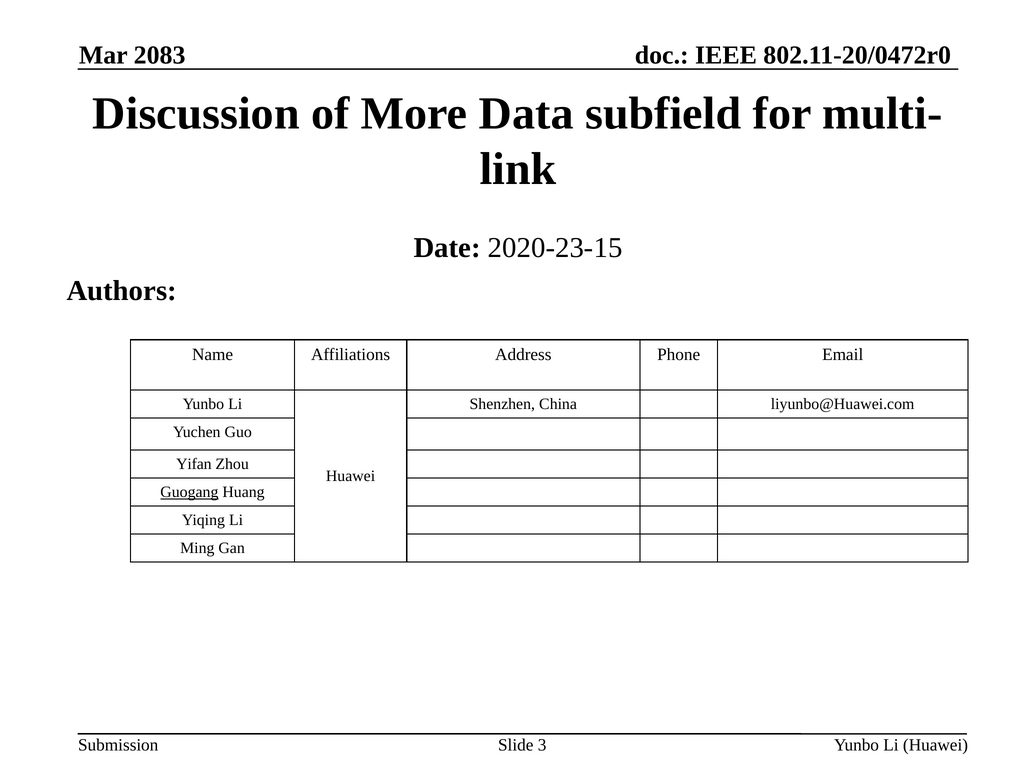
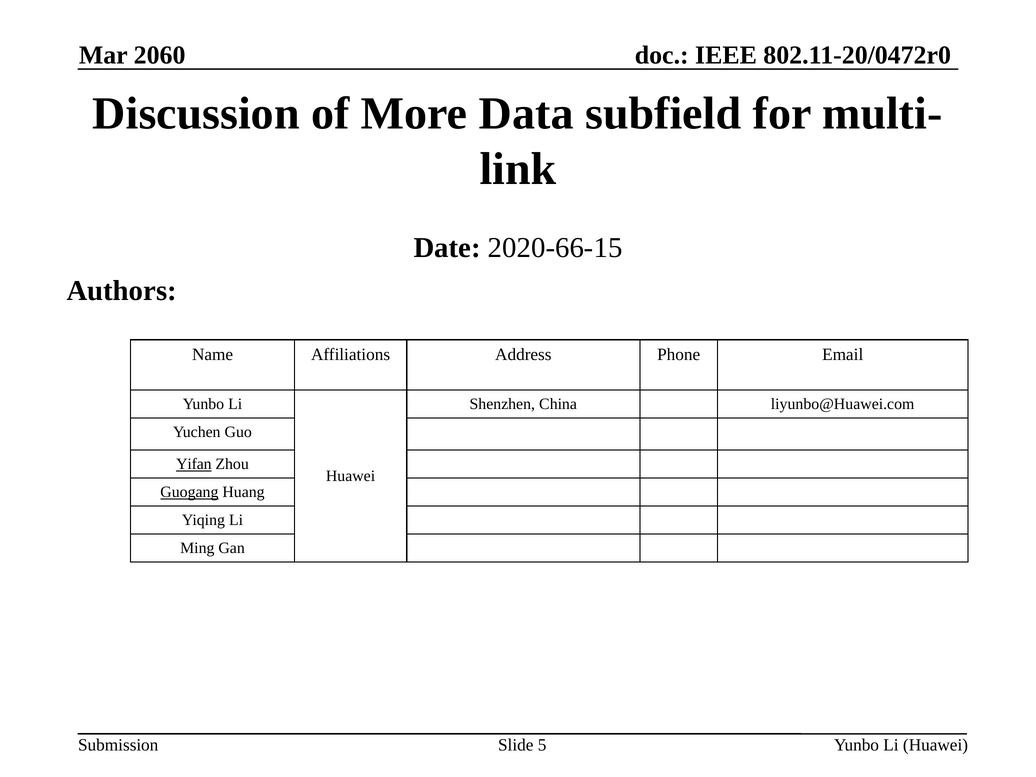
2083: 2083 -> 2060 (160, 55)
2020-23-15: 2020-23-15 -> 2020-66-15 (555, 248)
Yifan underline: none -> present (194, 464)
3: 3 -> 5 (542, 745)
